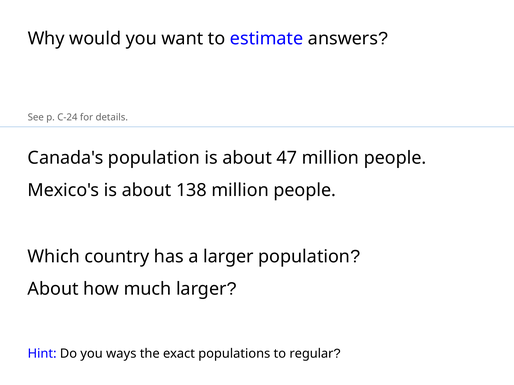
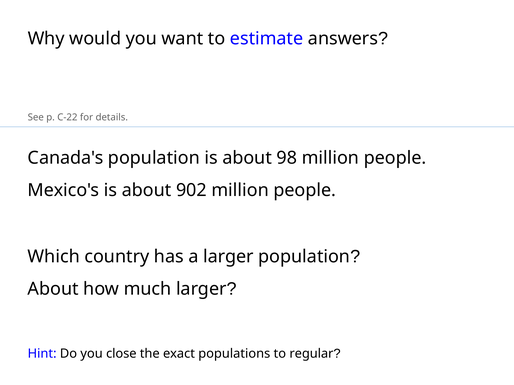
C-24: C-24 -> C-22 (67, 118)
47: 47 -> 98 (287, 158)
138: 138 -> 902 (191, 190)
ways: ways -> close (121, 354)
